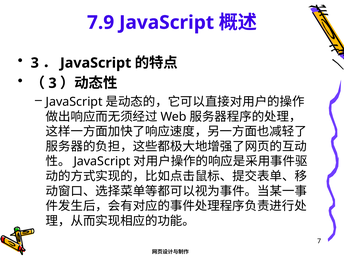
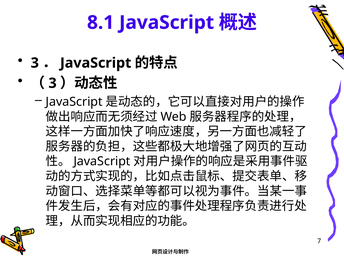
7.9: 7.9 -> 8.1 (101, 23)
